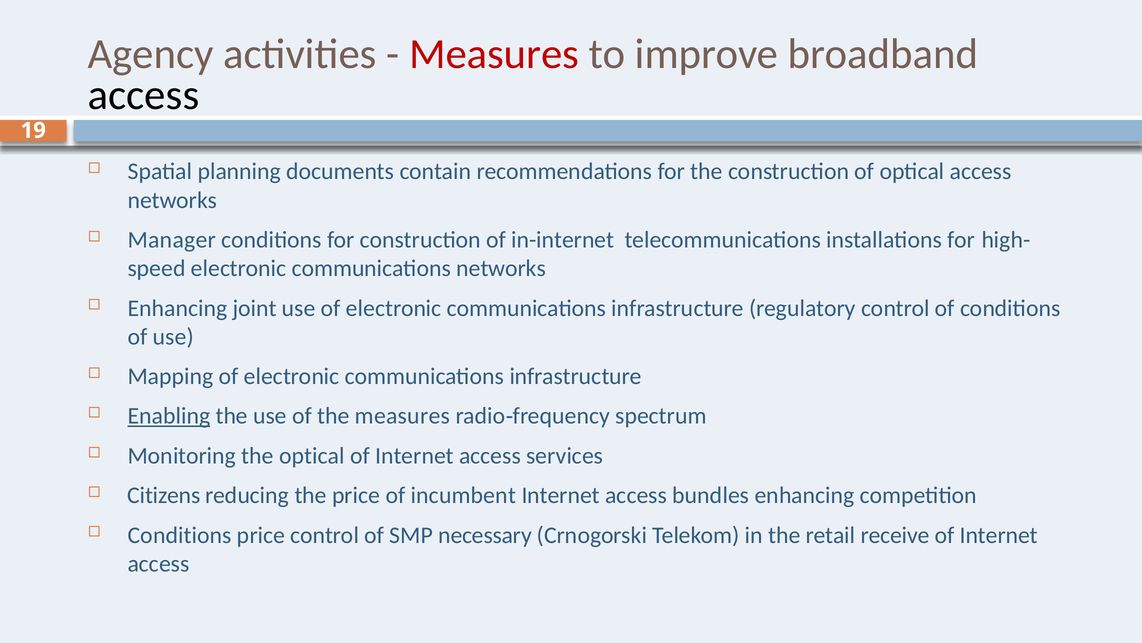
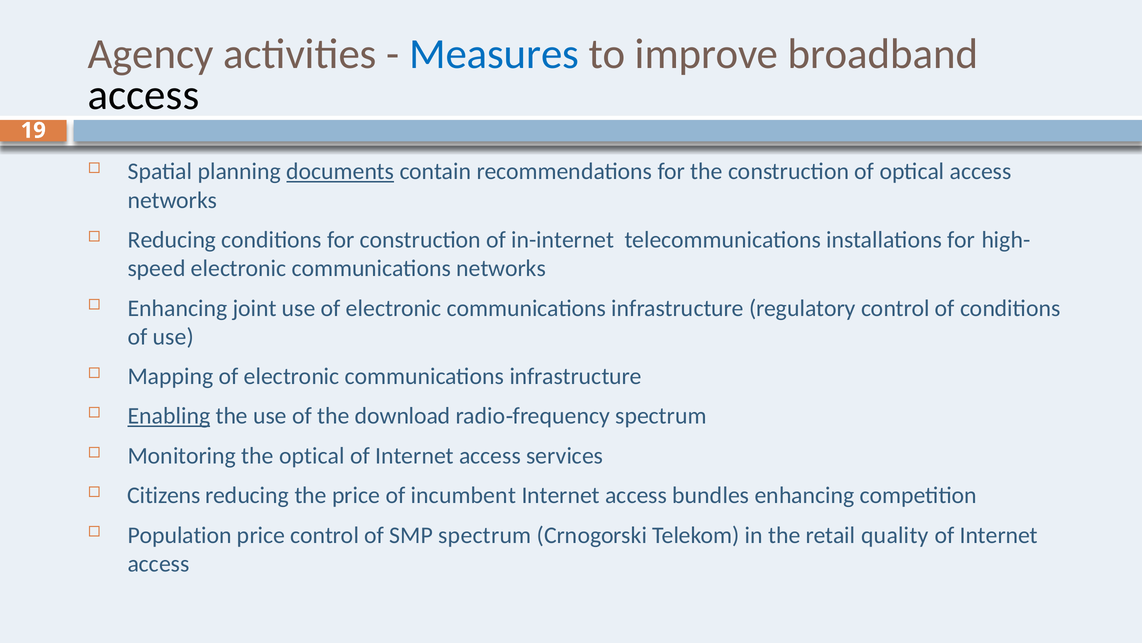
Measures colour: red -> blue (494, 54)
documents underline: none -> present (340, 171)
Manager: Manager -> Reducing (172, 240)
the measures: measures -> download (403, 416)
Conditions: Conditions -> Population (180, 535)
SMP necessary: necessary -> spectrum (485, 535)
receive: receive -> quality (895, 535)
